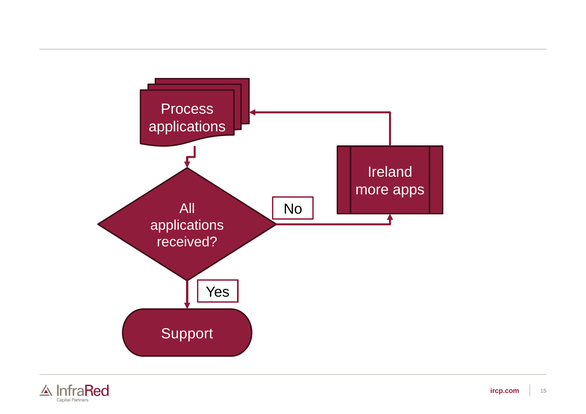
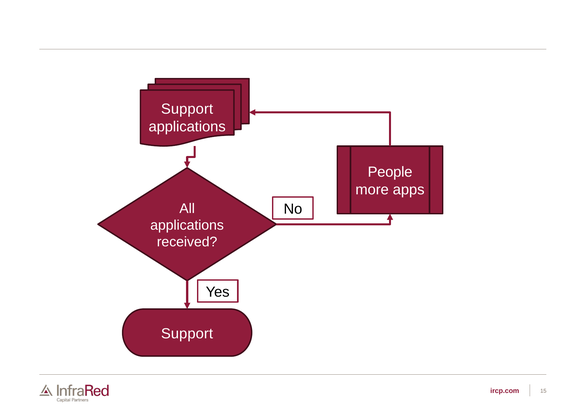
Process: Process -> Support (187, 109)
Ireland: Ireland -> People (390, 172)
